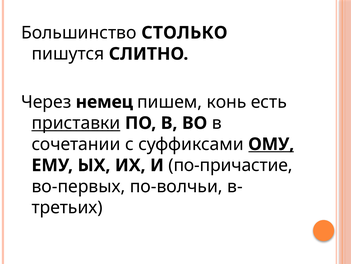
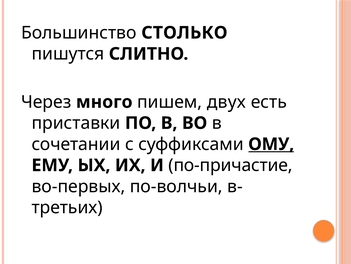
немец: немец -> много (104, 102)
конь: конь -> двух (226, 102)
приставки underline: present -> none (76, 123)
